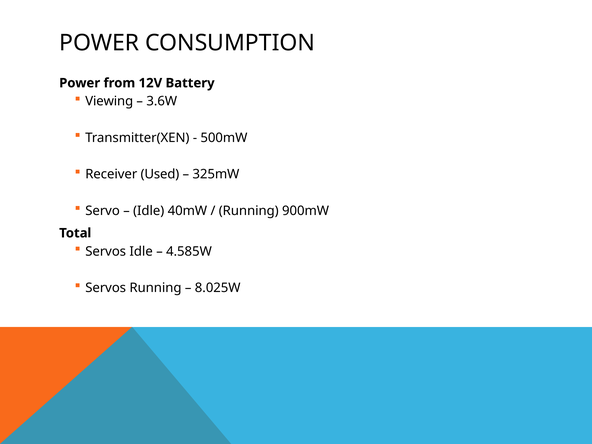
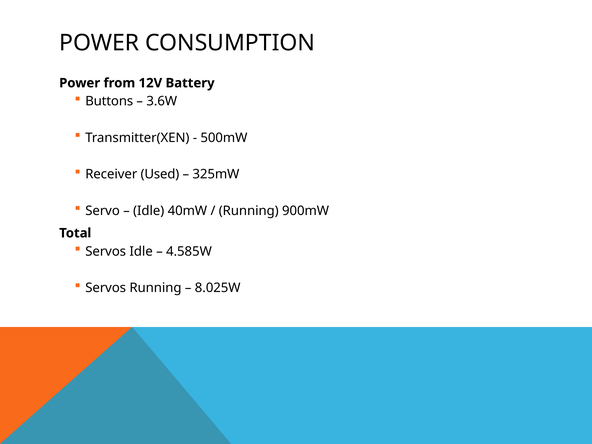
Viewing: Viewing -> Buttons (109, 101)
